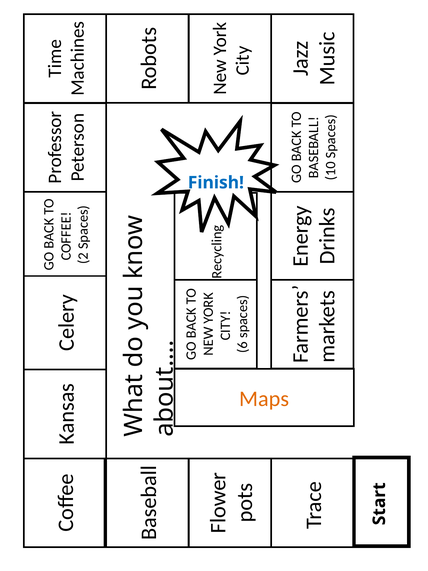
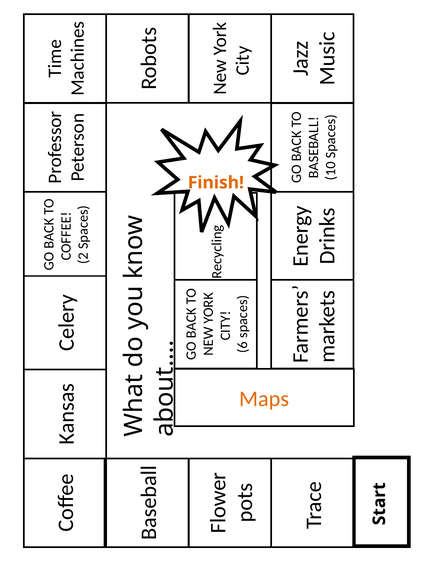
Finish colour: blue -> orange (216, 183)
